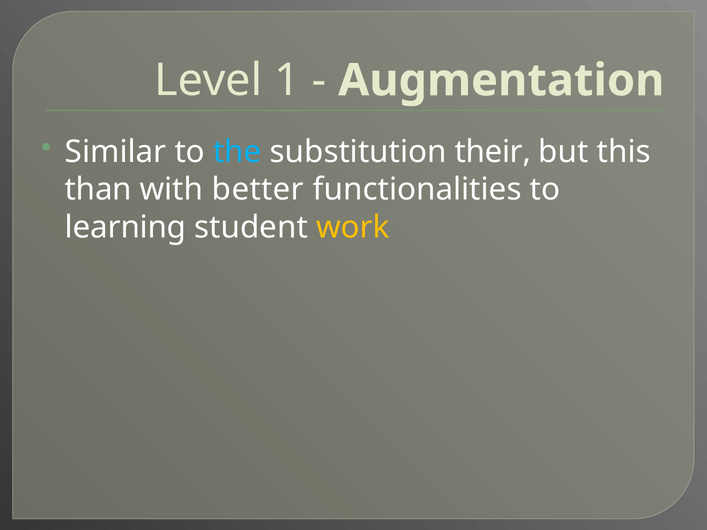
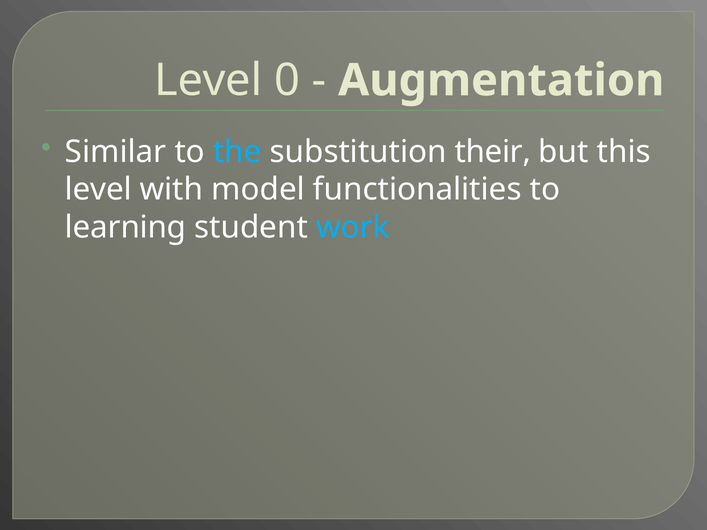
1: 1 -> 0 (287, 81)
than: than -> level (98, 190)
better: better -> model (258, 190)
work colour: yellow -> light blue (353, 227)
